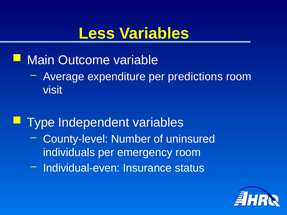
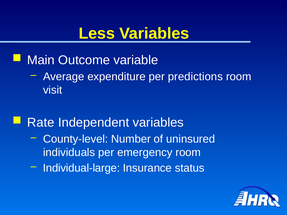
Type: Type -> Rate (41, 123)
Individual-even: Individual-even -> Individual-large (81, 168)
